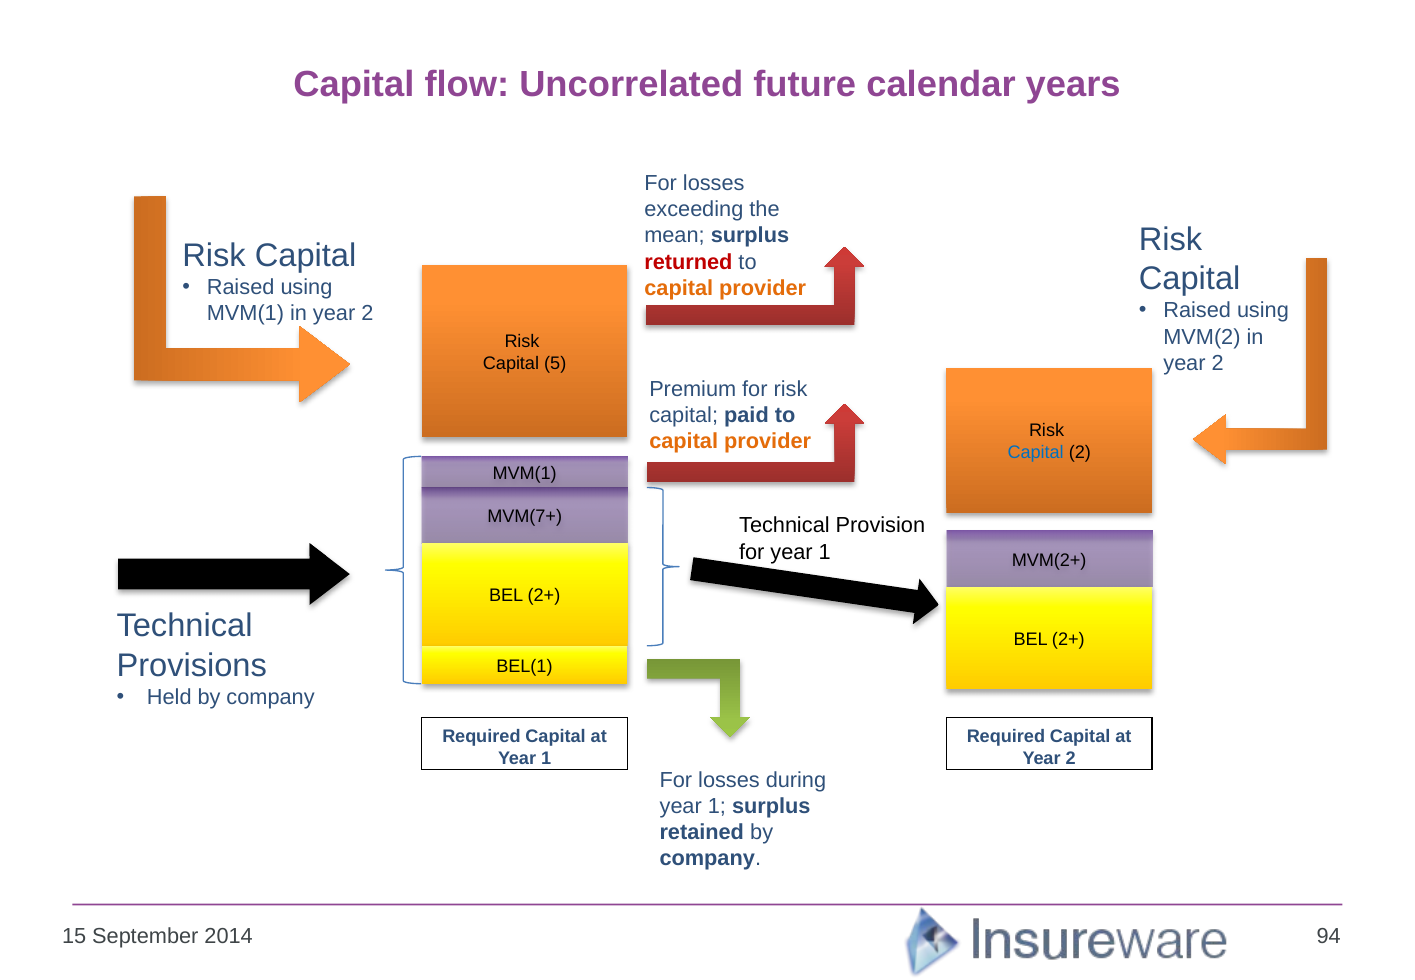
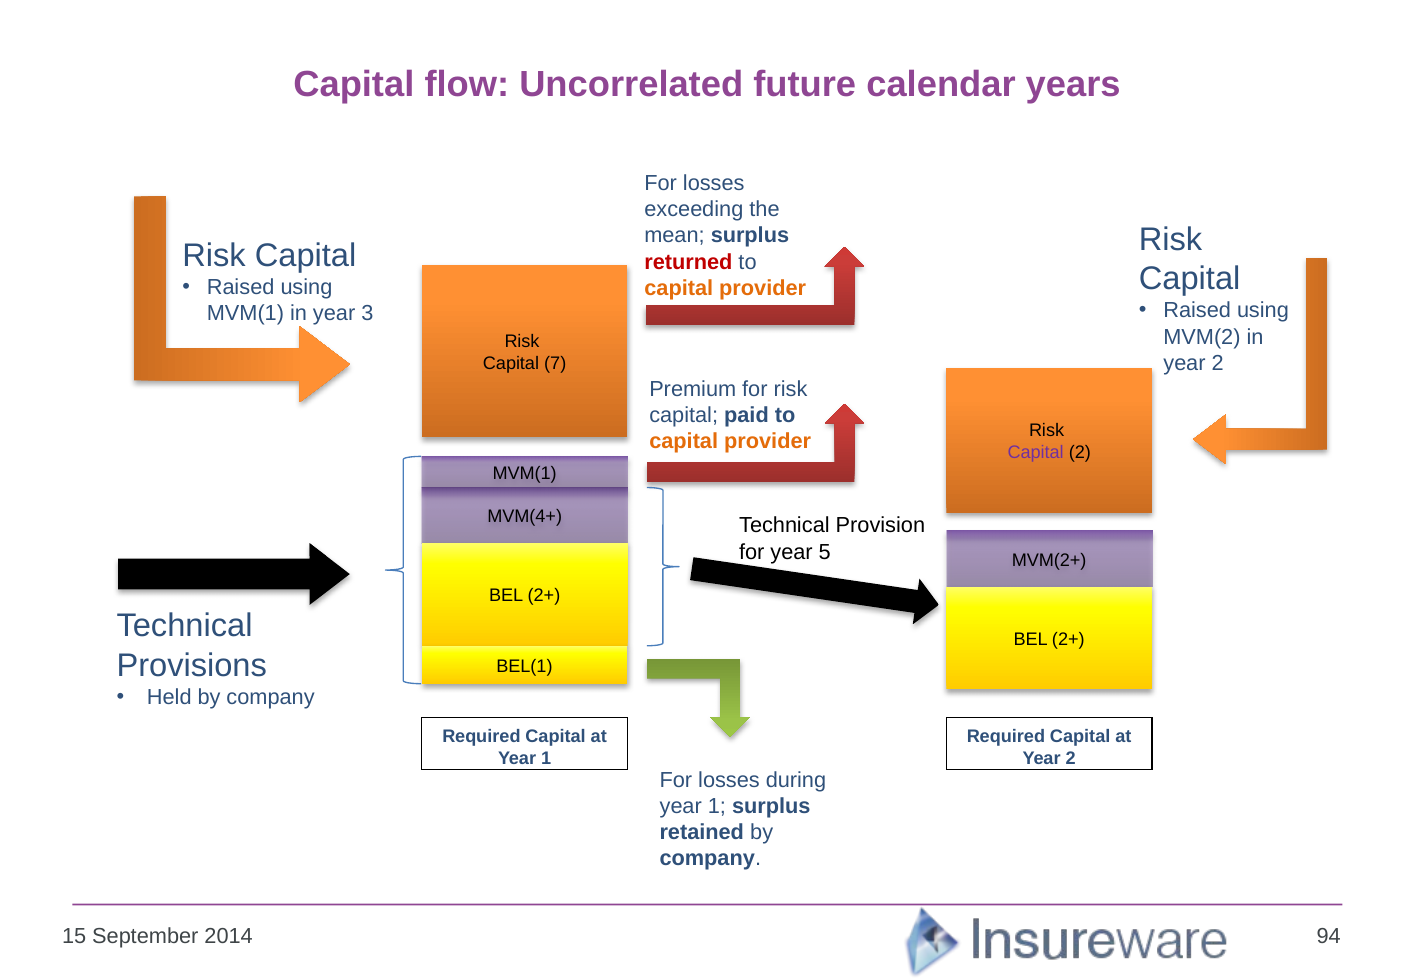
MVM(1 in year 2: 2 -> 3 (367, 313)
5: 5 -> 7 (555, 363)
Capital colour: blue -> purple (1036, 453)
MVM(7+: MVM(7+ -> MVM(4+ (525, 517)
for year 1: 1 -> 5 (825, 552)
